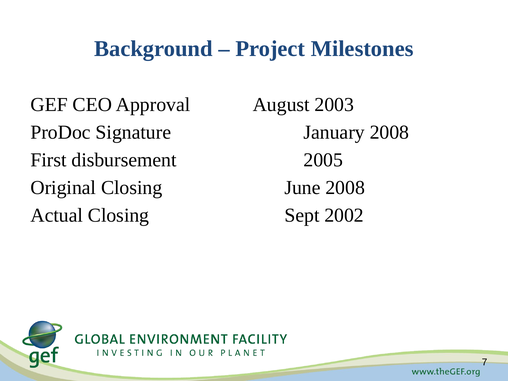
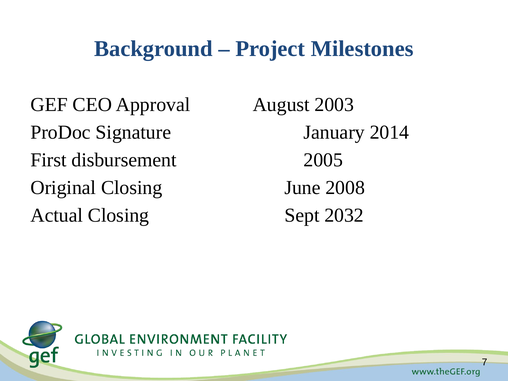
January 2008: 2008 -> 2014 (389, 132)
2002: 2002 -> 2032 (344, 215)
